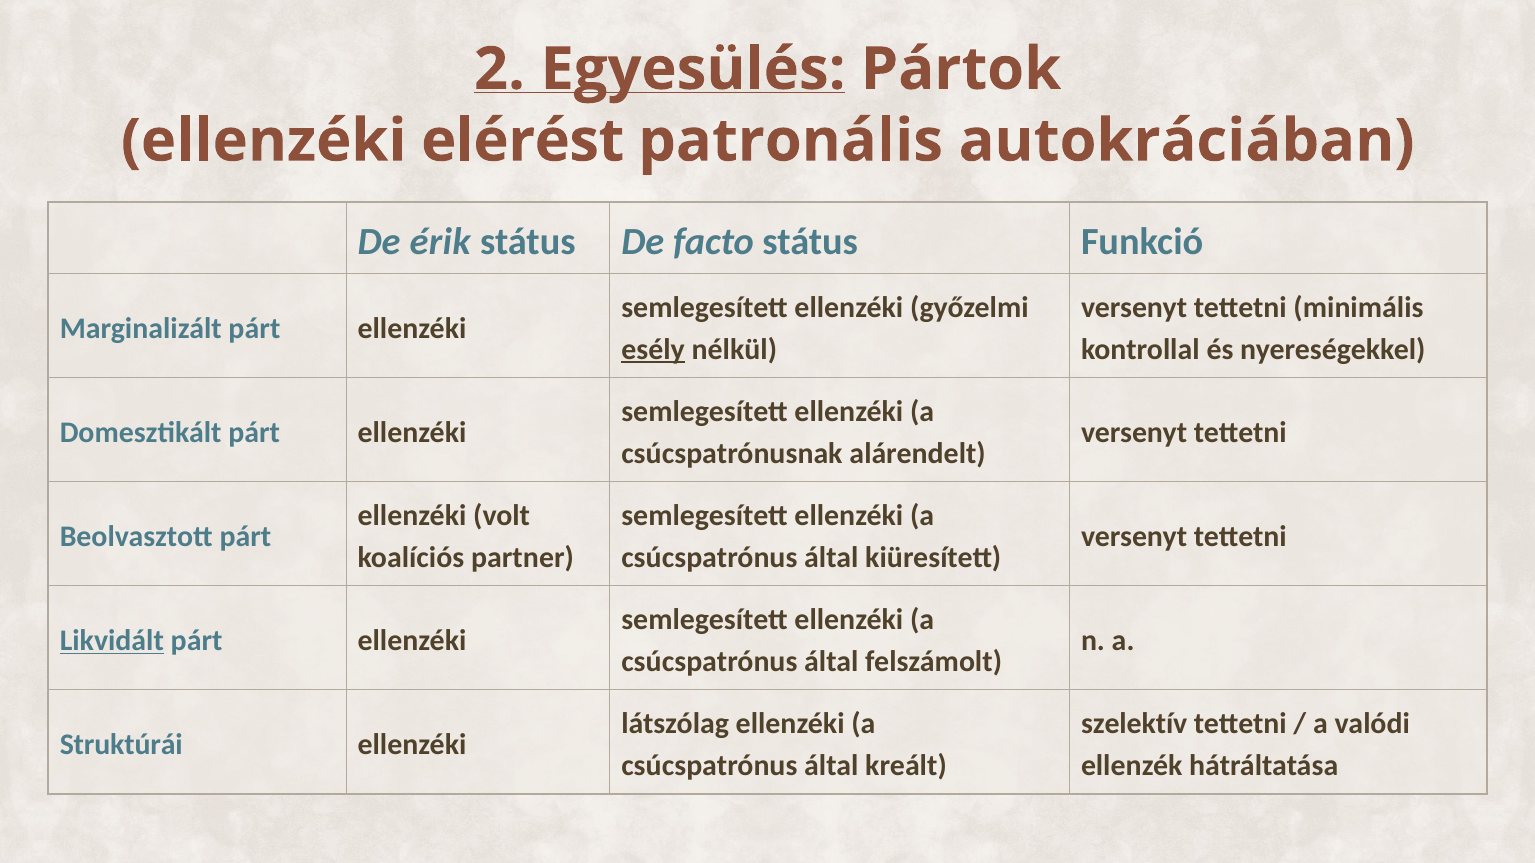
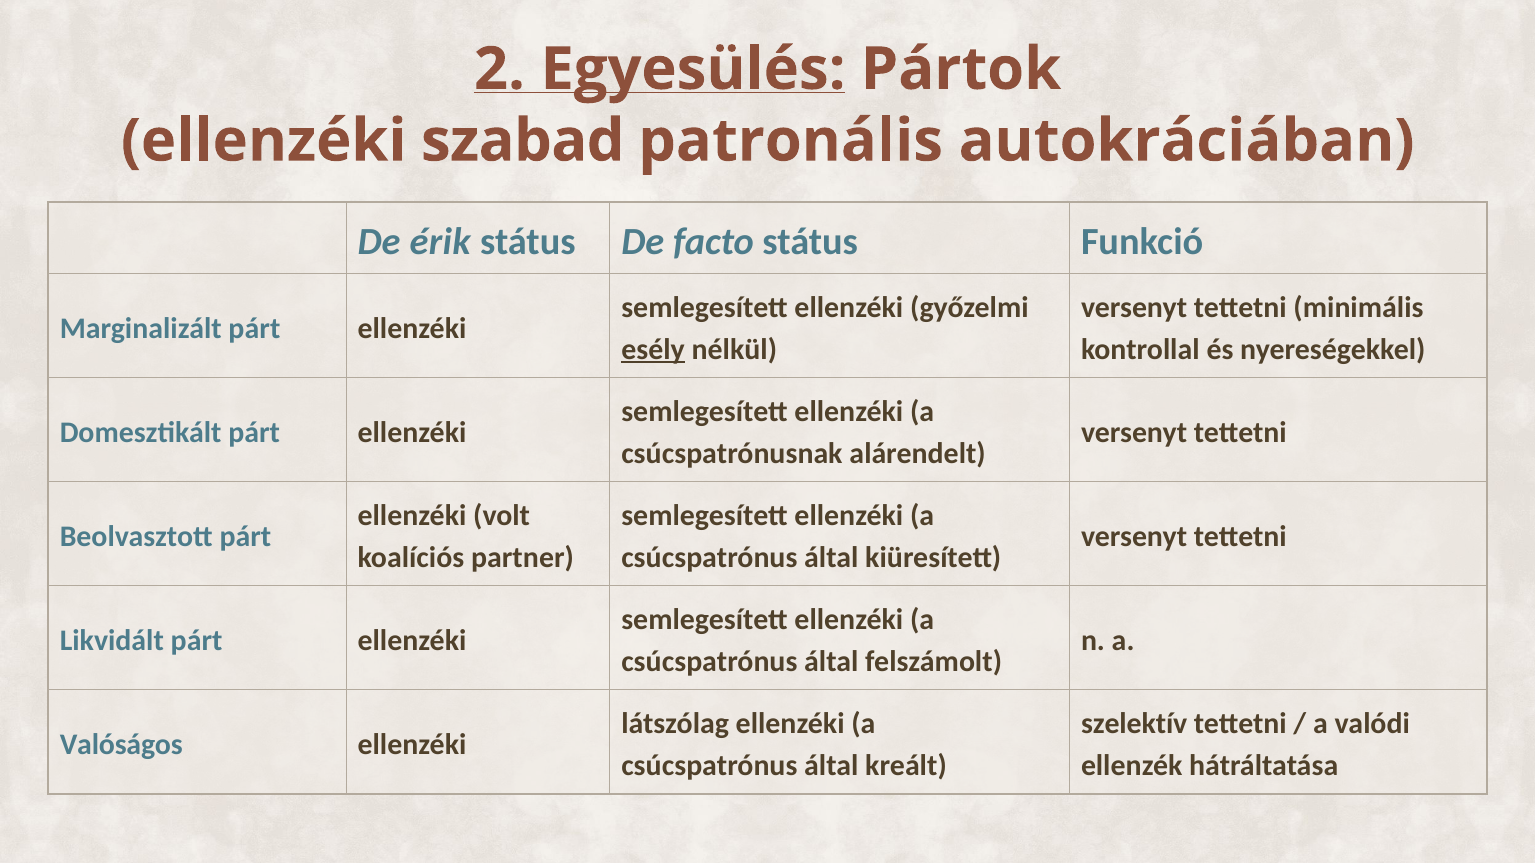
elérést: elérést -> szabad (523, 141)
Likvidált underline: present -> none (112, 641)
Struktúrái: Struktúrái -> Valóságos (121, 745)
